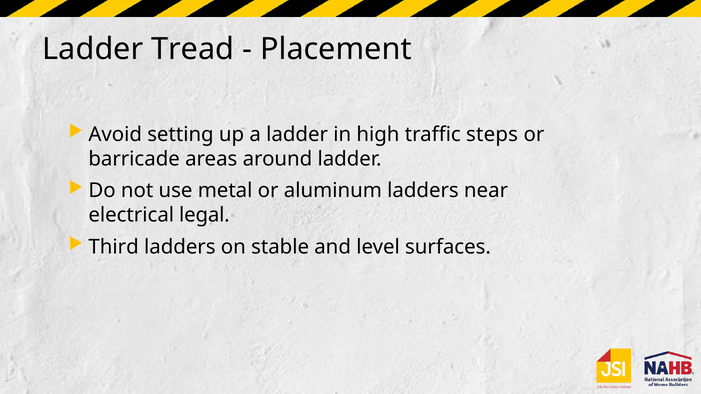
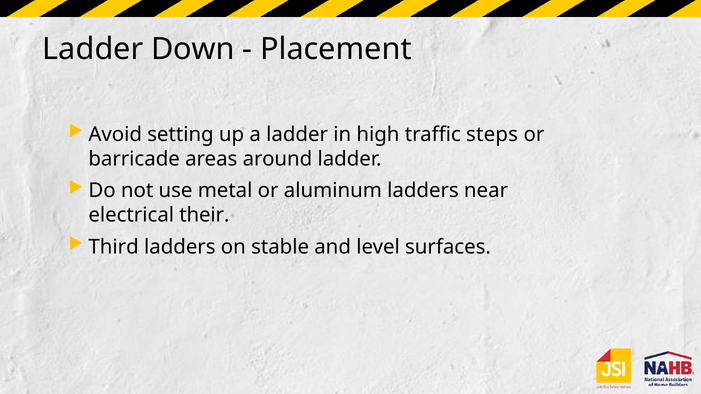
Tread: Tread -> Down (193, 49)
legal: legal -> their (204, 215)
